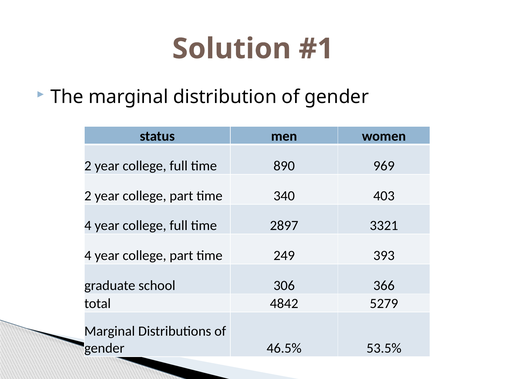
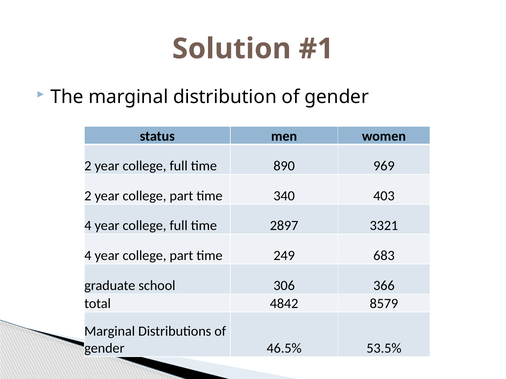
393: 393 -> 683 (384, 256)
5279: 5279 -> 8579 (384, 304)
